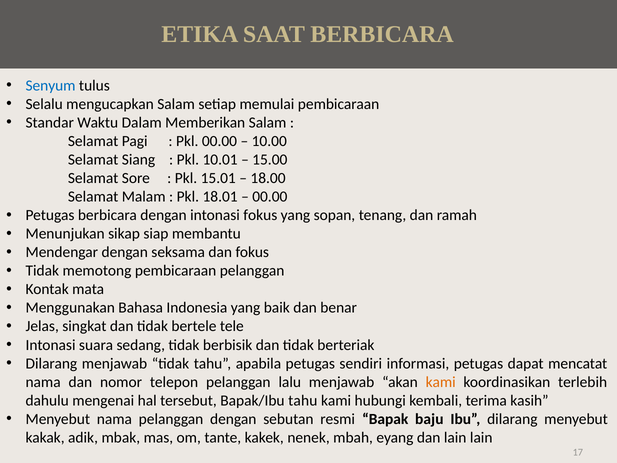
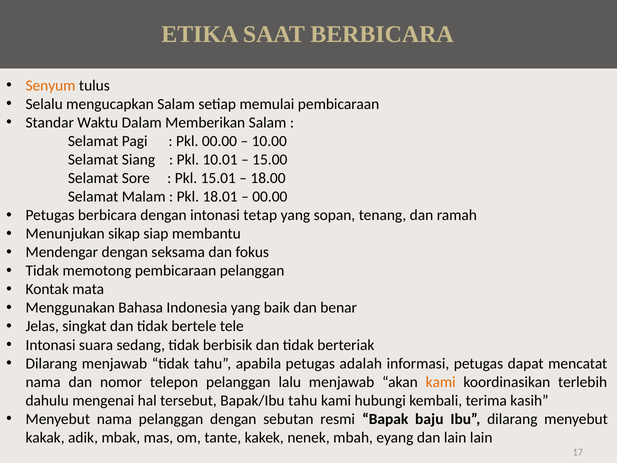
Senyum colour: blue -> orange (51, 86)
intonasi fokus: fokus -> tetap (260, 215)
sendiri: sendiri -> adalah (361, 363)
